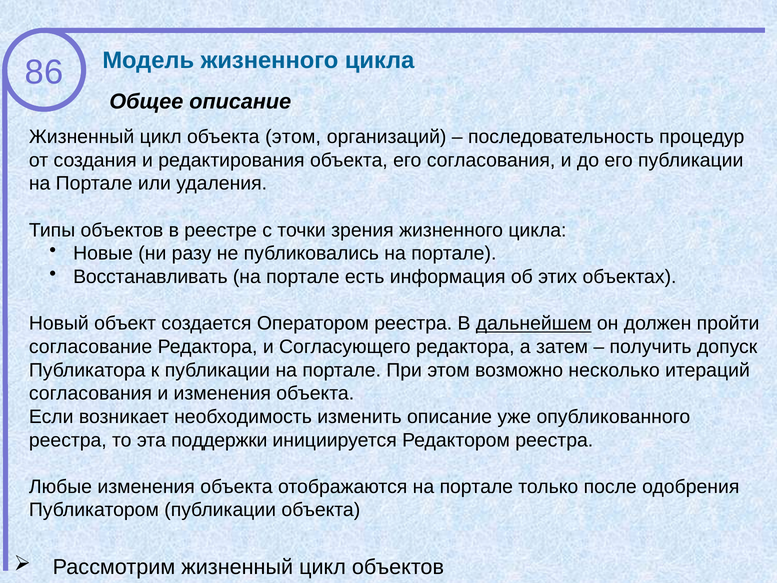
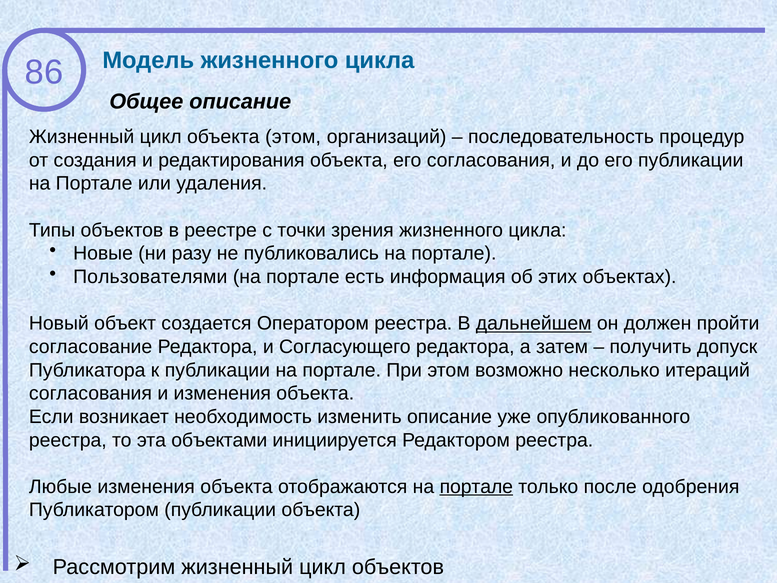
Восстанавливать: Восстанавливать -> Пользователями (150, 277)
поддержки: поддержки -> объектами (219, 440)
портале underline: none -> present (476, 487)
